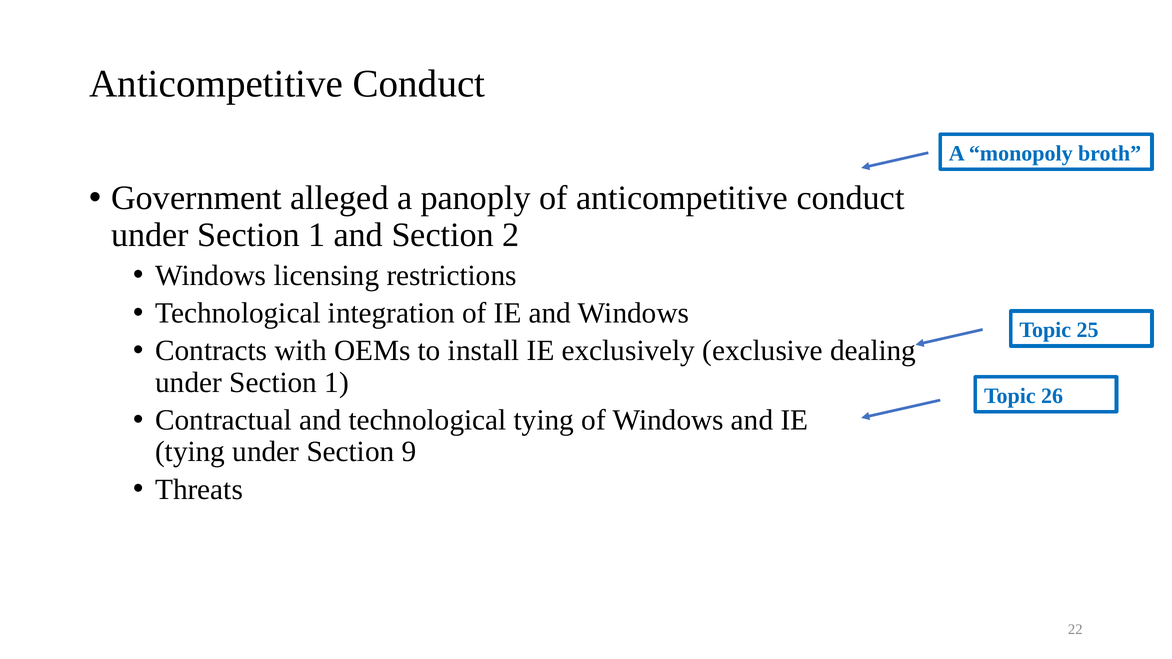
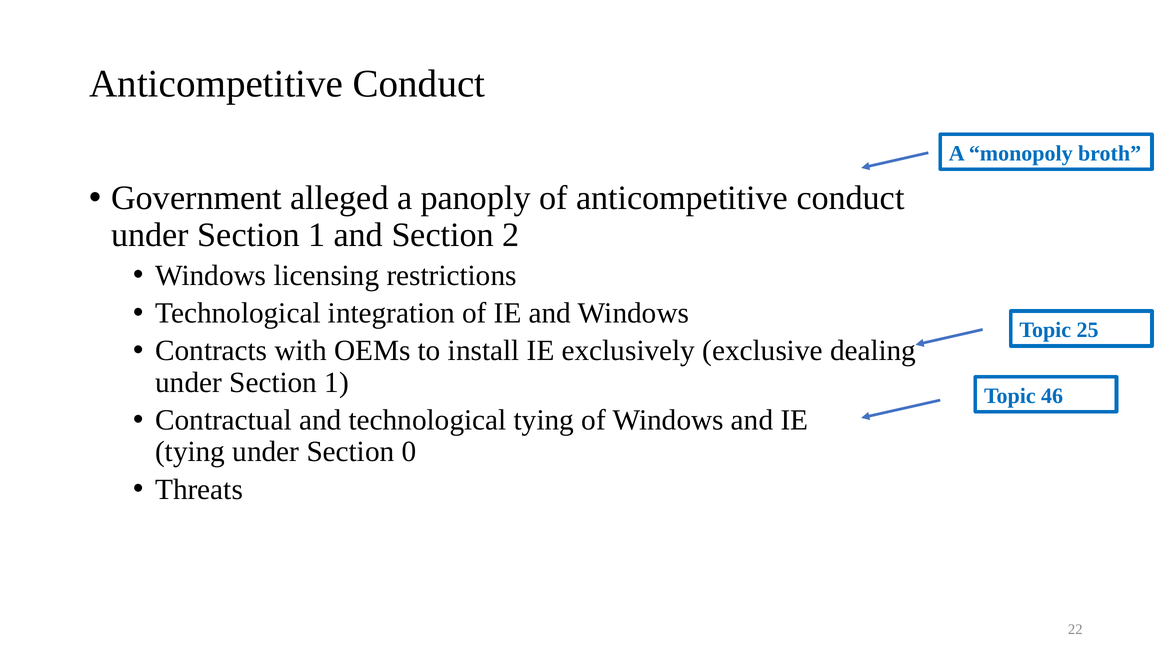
26: 26 -> 46 (1052, 396)
9: 9 -> 0 (409, 452)
